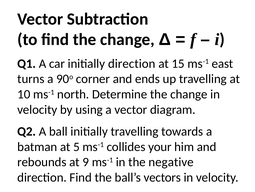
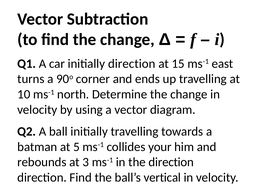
9: 9 -> 3 (86, 162)
the negative: negative -> direction (171, 162)
vectors: vectors -> vertical (162, 177)
